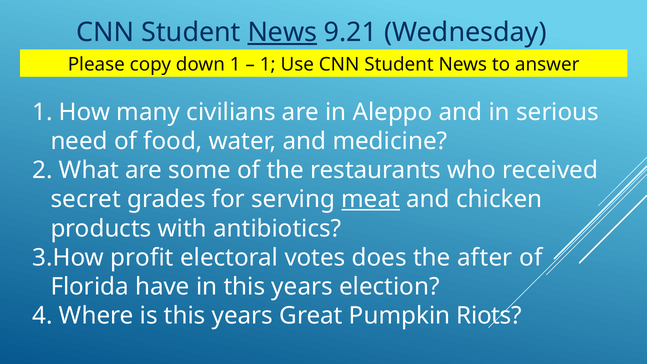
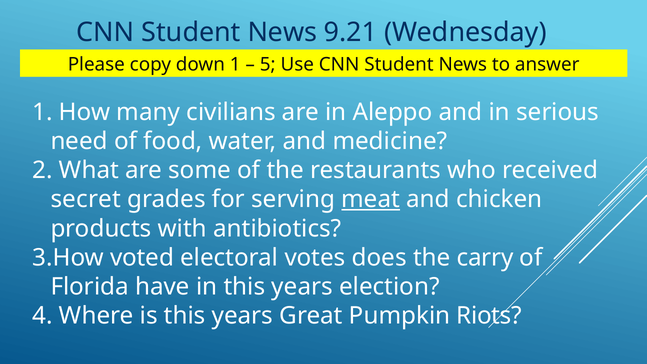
News underline: present -> none (282, 32)
1: 1 -> 5 (268, 64)
profit: profit -> voted (142, 258)
after: after -> carry (485, 258)
